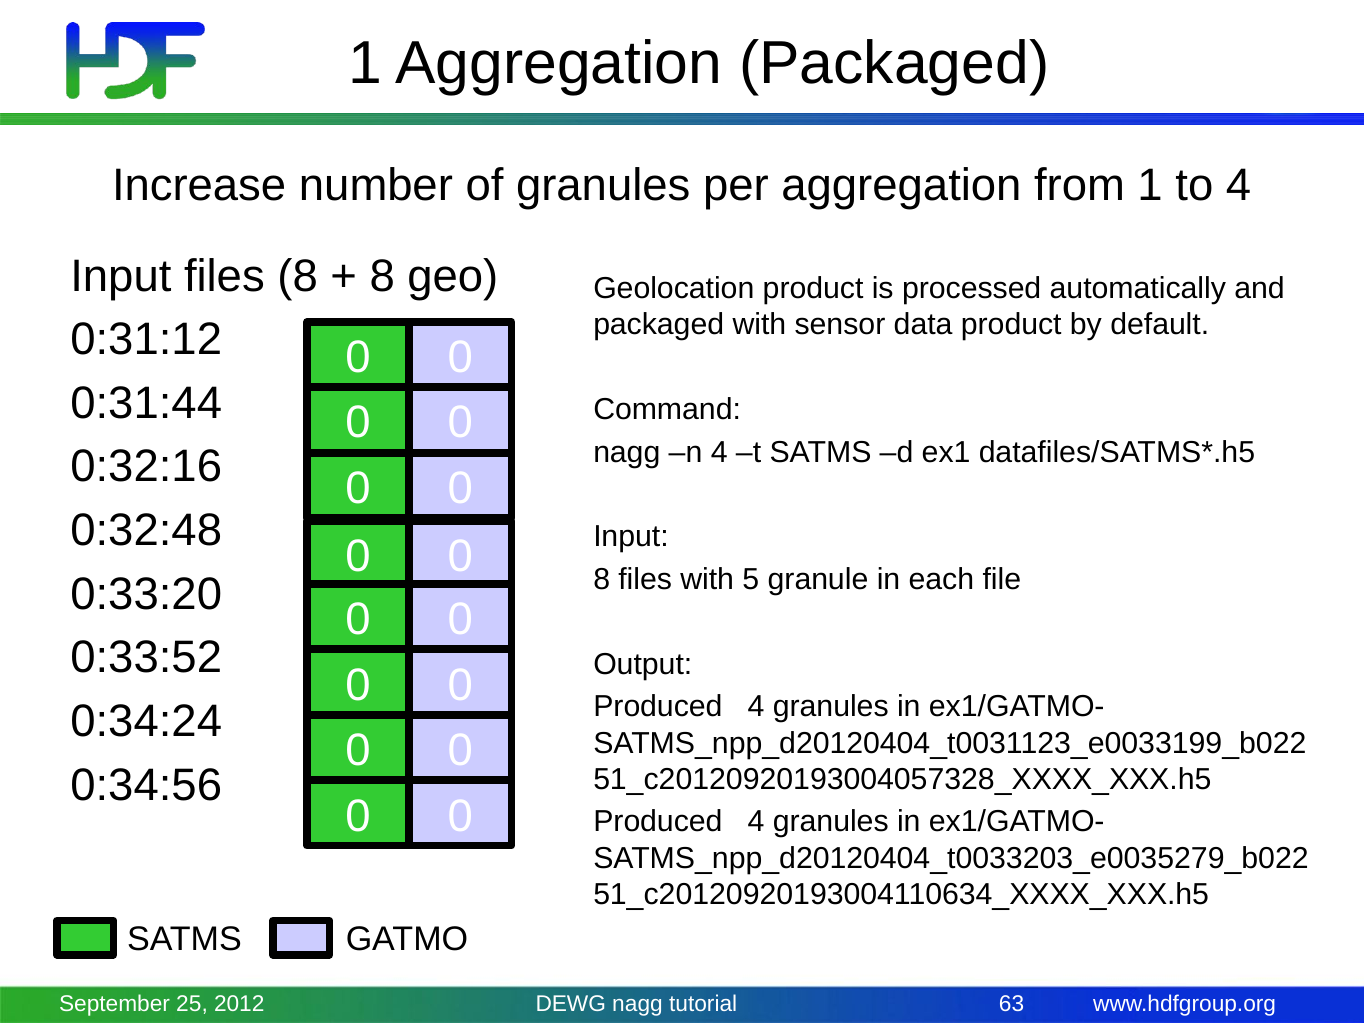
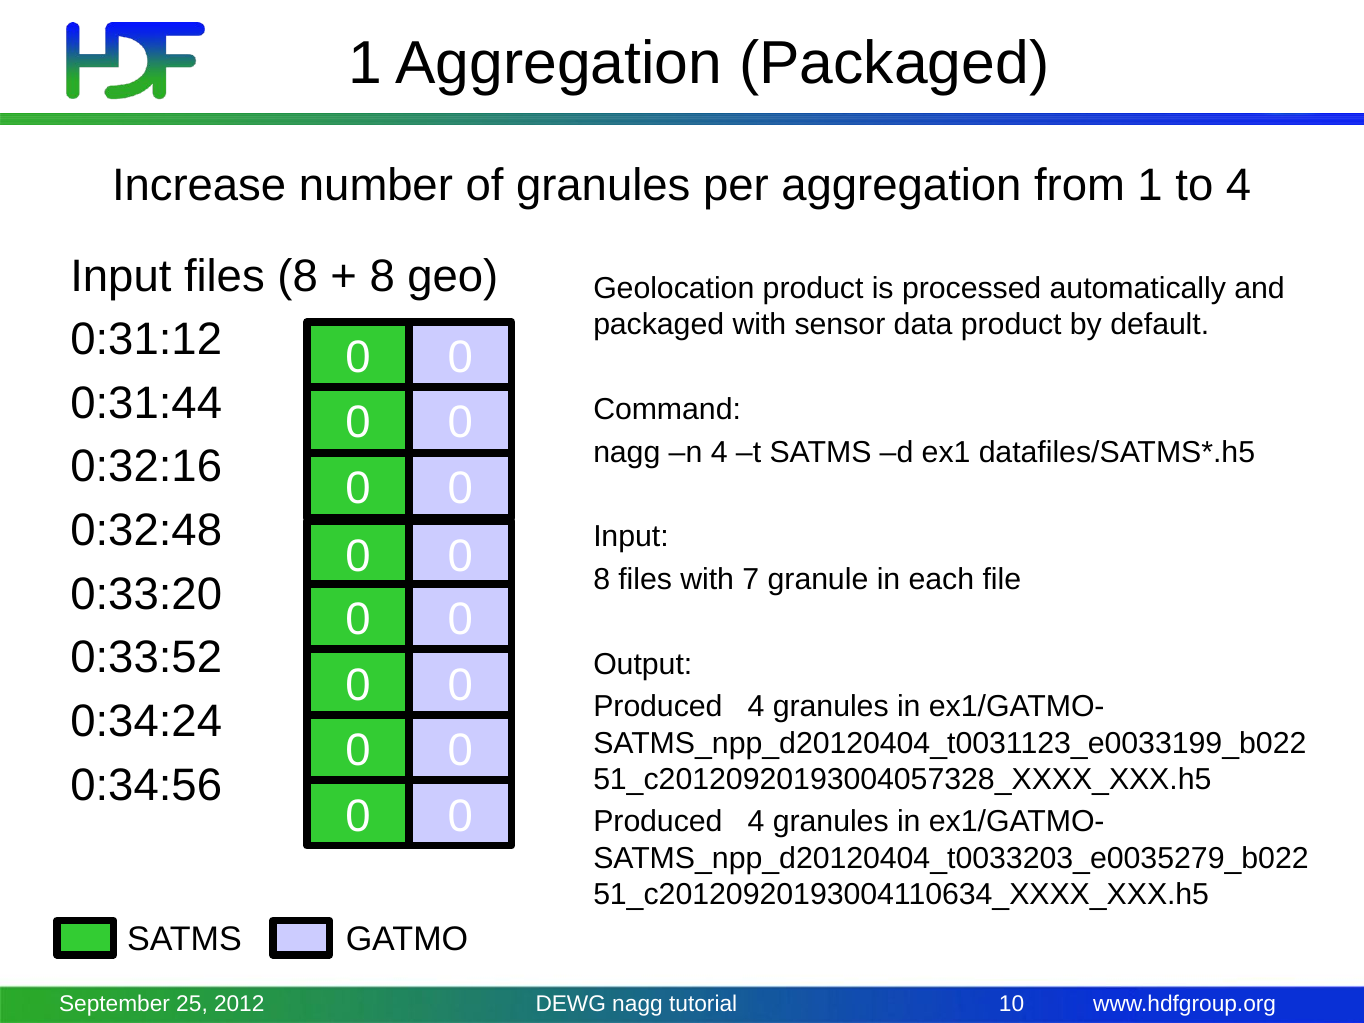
5: 5 -> 7 (751, 579)
63: 63 -> 10 (1012, 1004)
